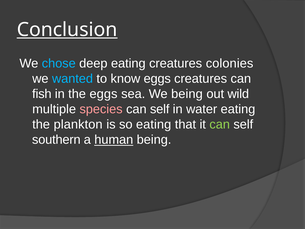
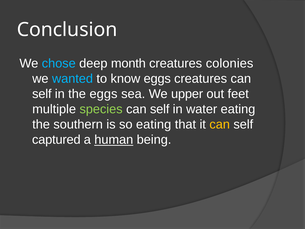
Conclusion underline: present -> none (67, 30)
deep eating: eating -> month (128, 63)
fish: fish -> self (42, 94)
We being: being -> upper (187, 94)
wild: wild -> feet (238, 94)
species colour: pink -> light green (101, 109)
plankton: plankton -> southern (78, 124)
can colour: light green -> yellow (220, 124)
southern: southern -> captured (56, 140)
